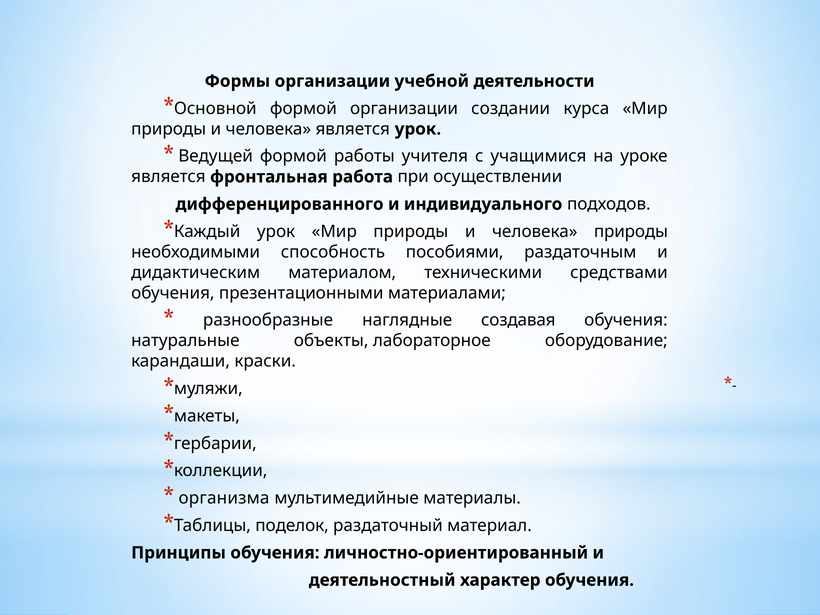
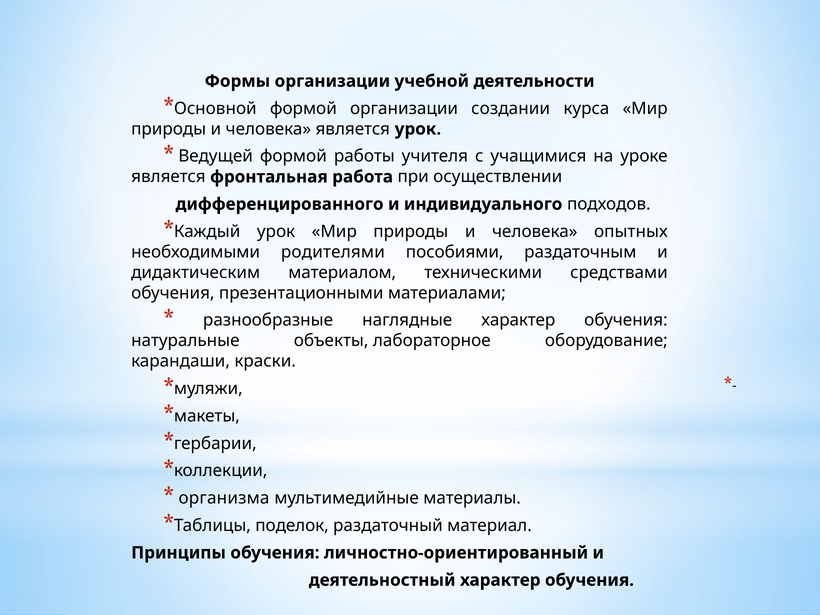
человека природы: природы -> опытных (631, 232)
способность: способность -> родителями (333, 252)
наглядные создавая: создавая -> характер (518, 320)
